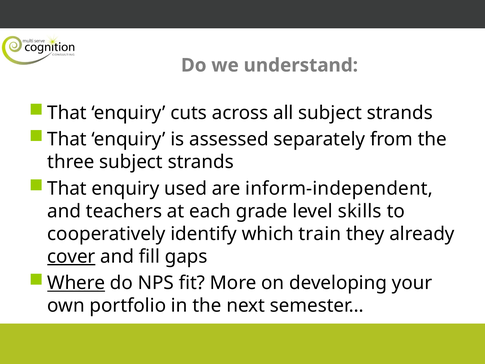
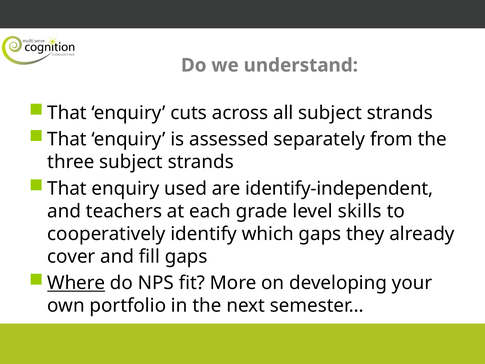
inform-independent: inform-independent -> identify-independent (339, 188)
which train: train -> gaps (320, 234)
cover underline: present -> none (71, 256)
